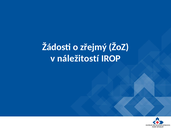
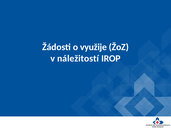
zřejmý: zřejmý -> využije (93, 47)
